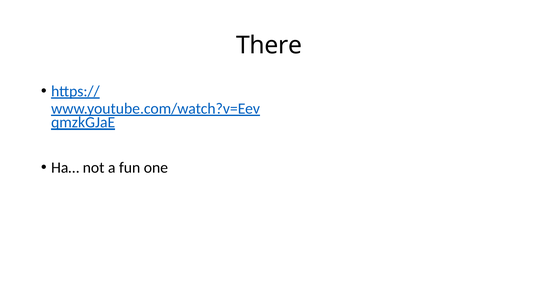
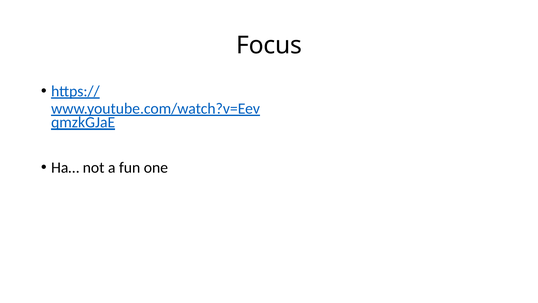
There: There -> Focus (269, 45)
